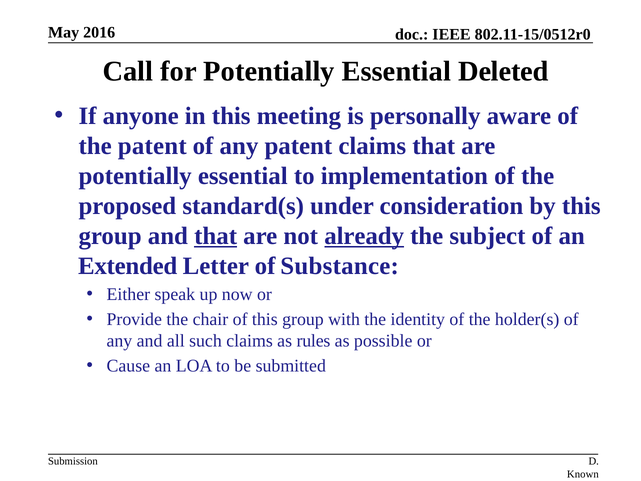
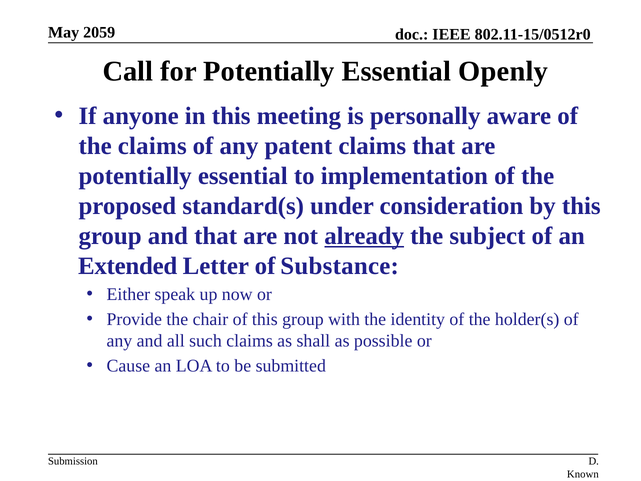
2016: 2016 -> 2059 (99, 32)
Deleted: Deleted -> Openly (503, 71)
the patent: patent -> claims (152, 146)
that underline: present -> none (216, 236)
rules: rules -> shall (313, 341)
